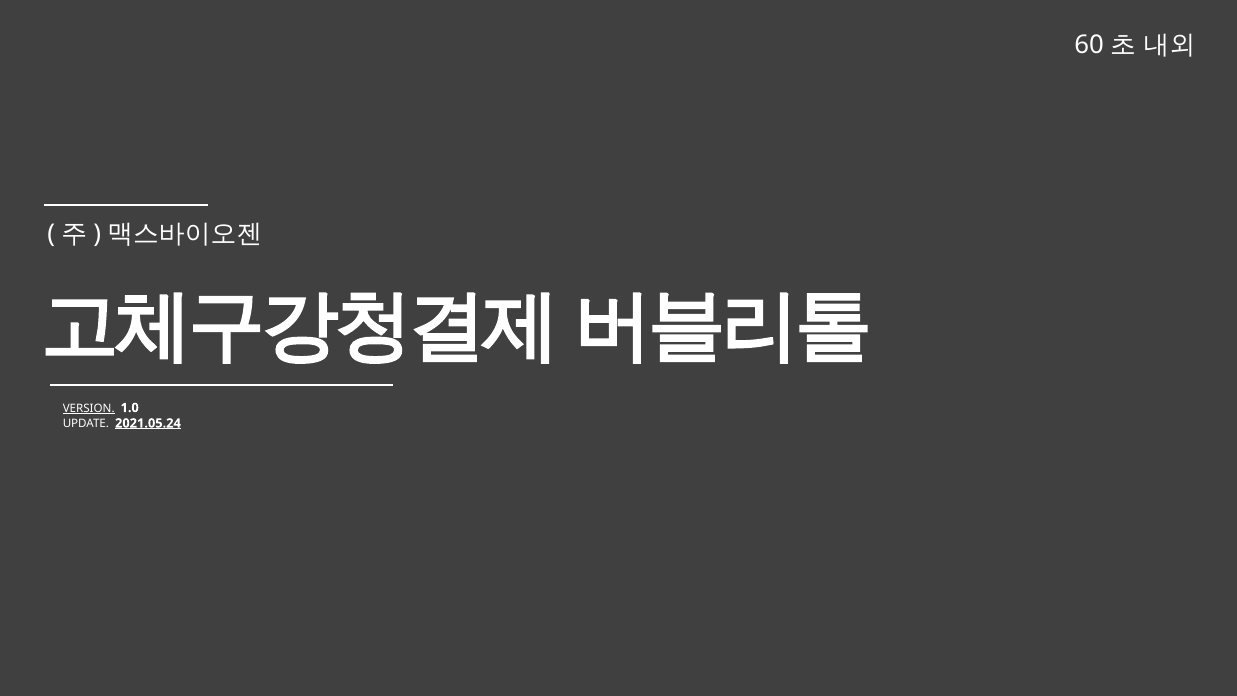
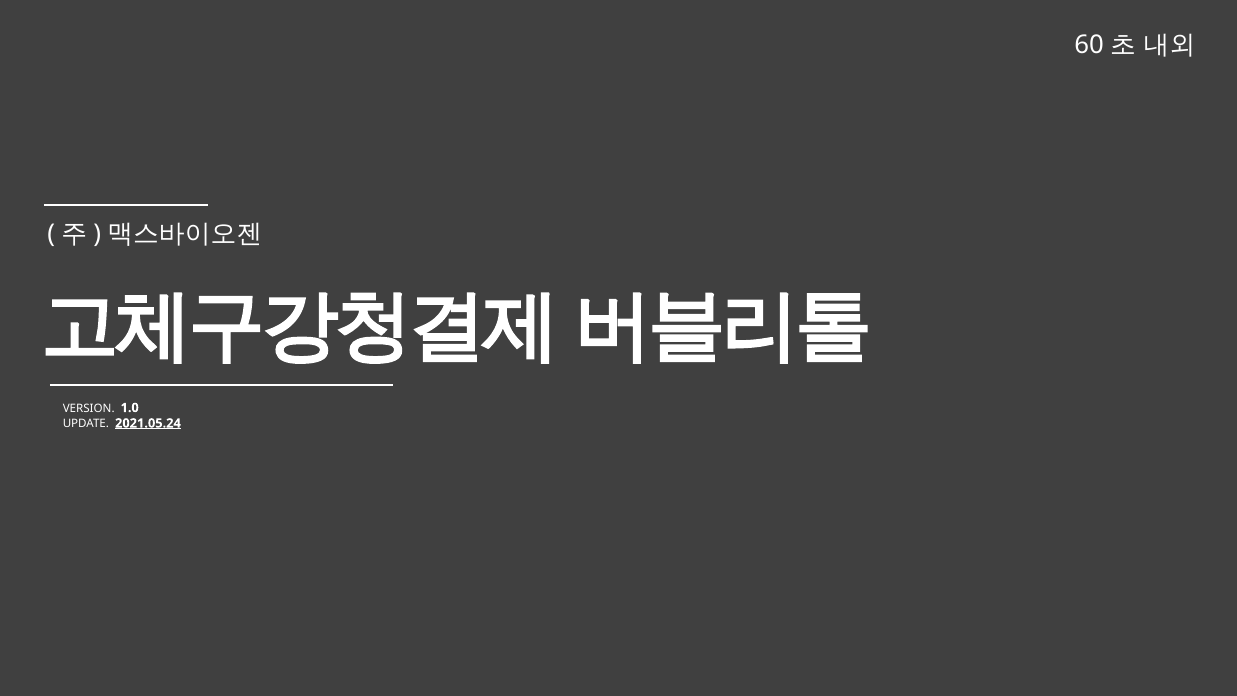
VERSION underline: present -> none (89, 408)
